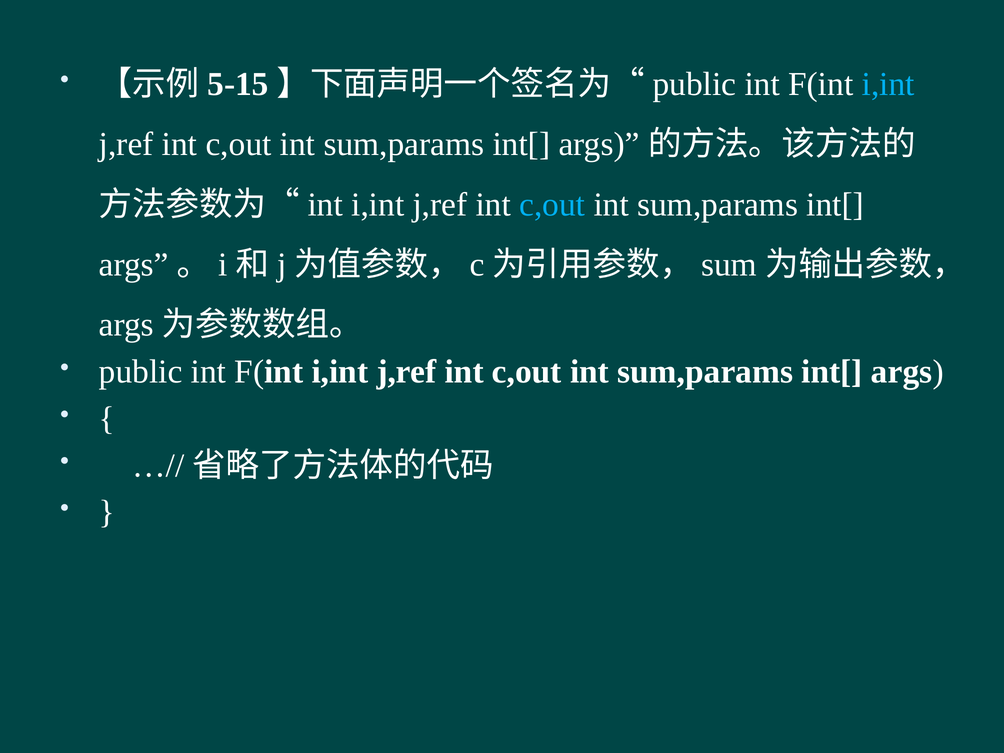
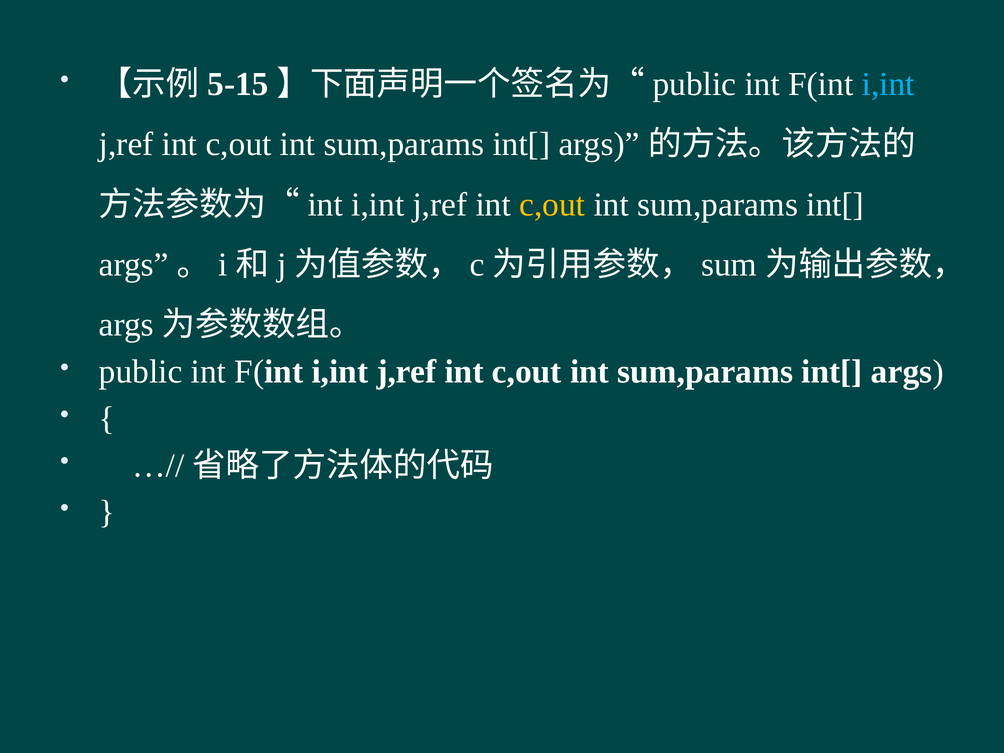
c,out colour: light blue -> yellow (552, 204)
